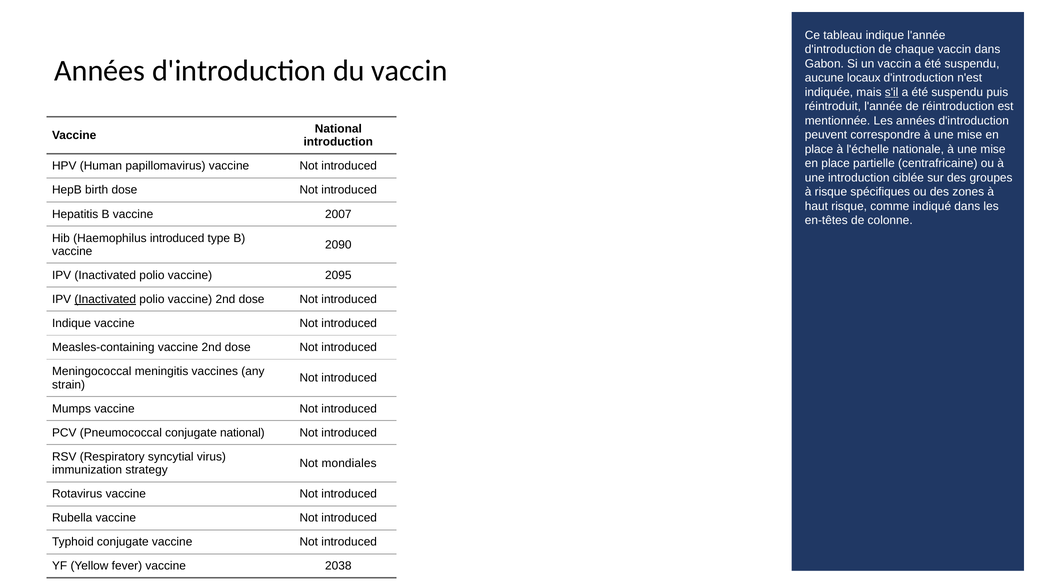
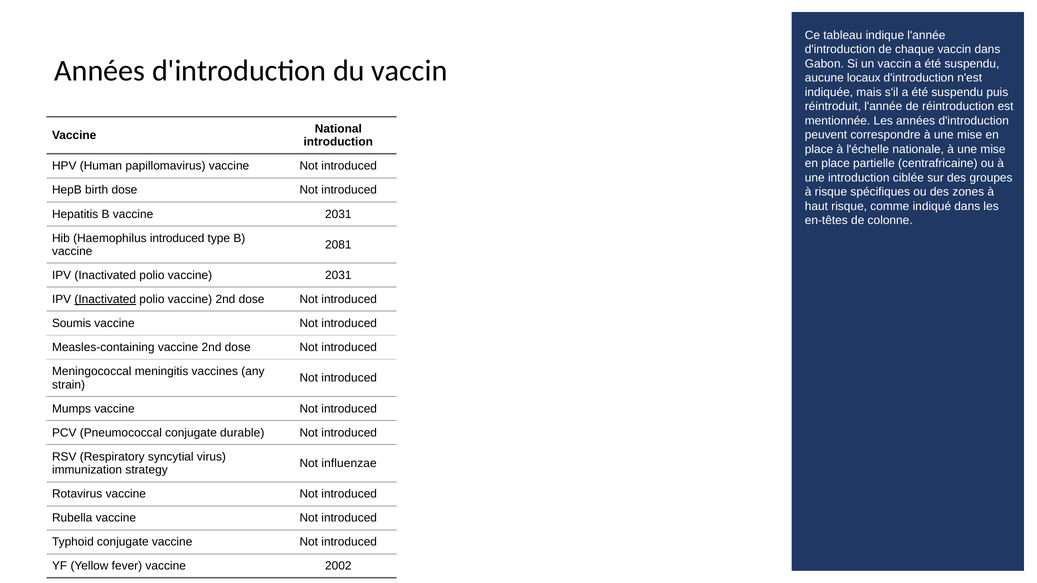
s'il underline: present -> none (892, 92)
B vaccine 2007: 2007 -> 2031 (338, 214)
2090: 2090 -> 2081 (338, 245)
polio vaccine 2095: 2095 -> 2031 (338, 276)
Indique: Indique -> Soumis (72, 324)
conjugate national: national -> durable (242, 433)
mondiales: mondiales -> influenzae (349, 464)
2038: 2038 -> 2002 (338, 566)
